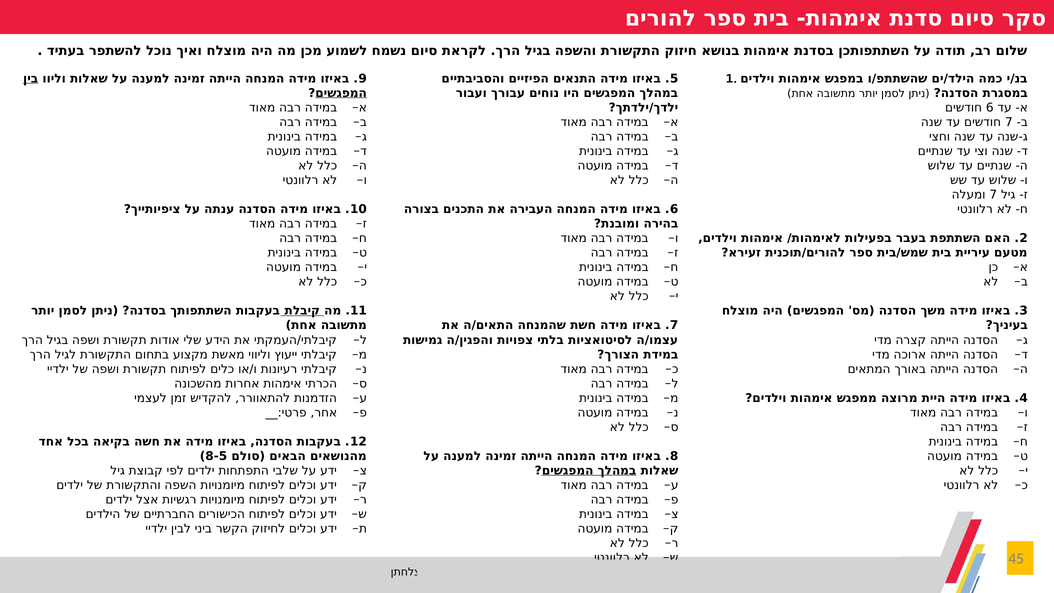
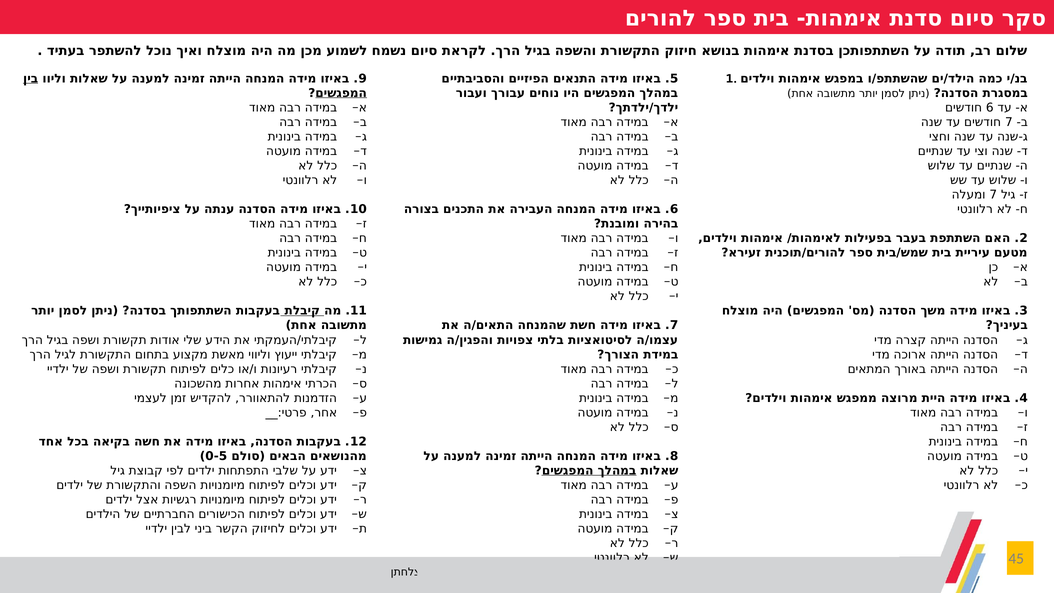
8-5: 8-5 -> 0-5 (216, 456)
